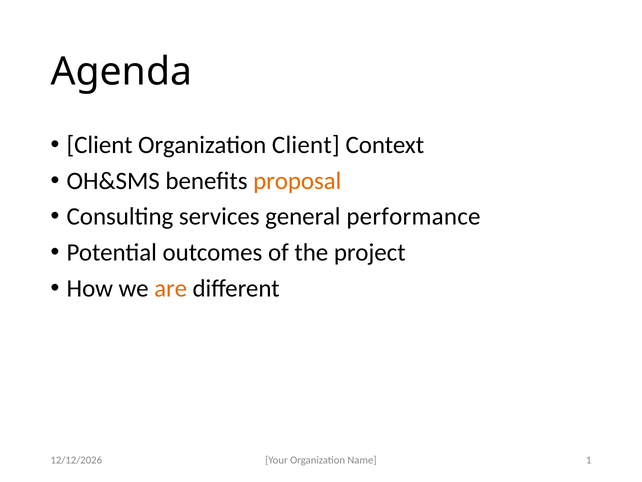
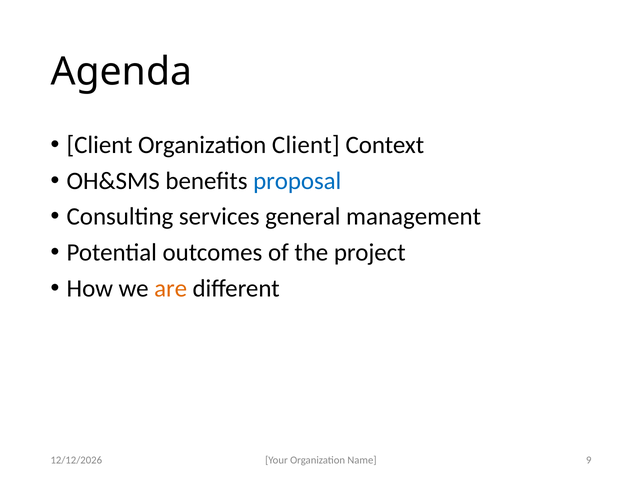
proposal colour: orange -> blue (297, 181)
performance: performance -> management (414, 217)
1: 1 -> 9 (589, 460)
